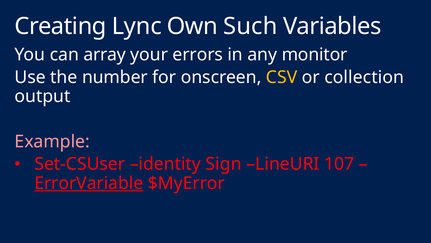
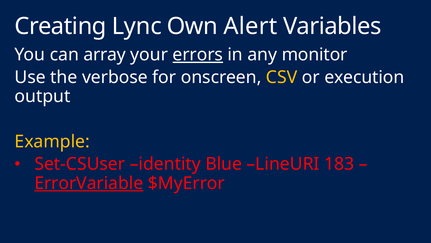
Such: Such -> Alert (250, 26)
errors underline: none -> present (198, 55)
number: number -> verbose (115, 77)
collection: collection -> execution (364, 77)
Example colour: pink -> yellow (52, 141)
Sign: Sign -> Blue (224, 164)
107: 107 -> 183 (339, 164)
